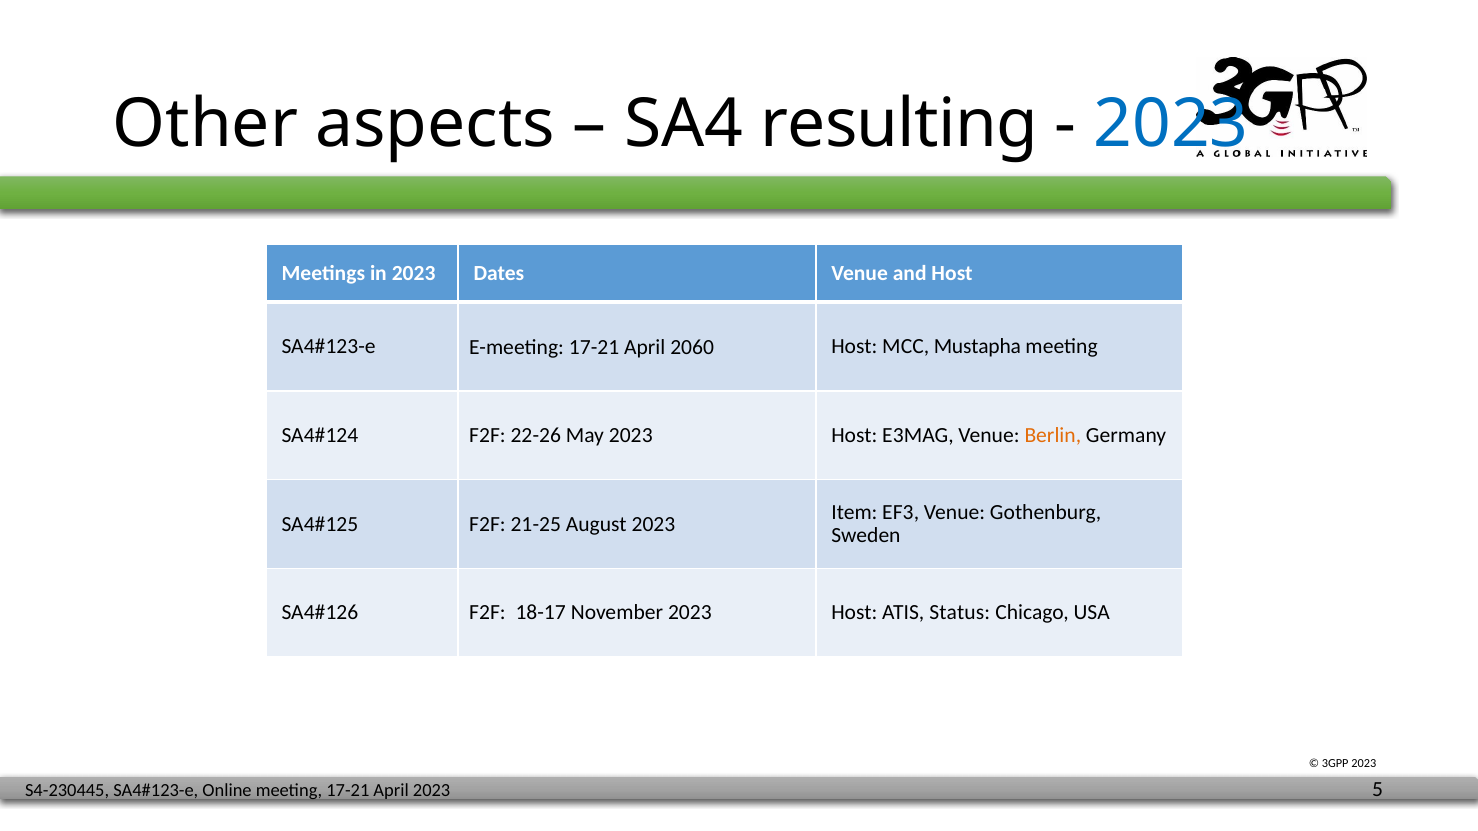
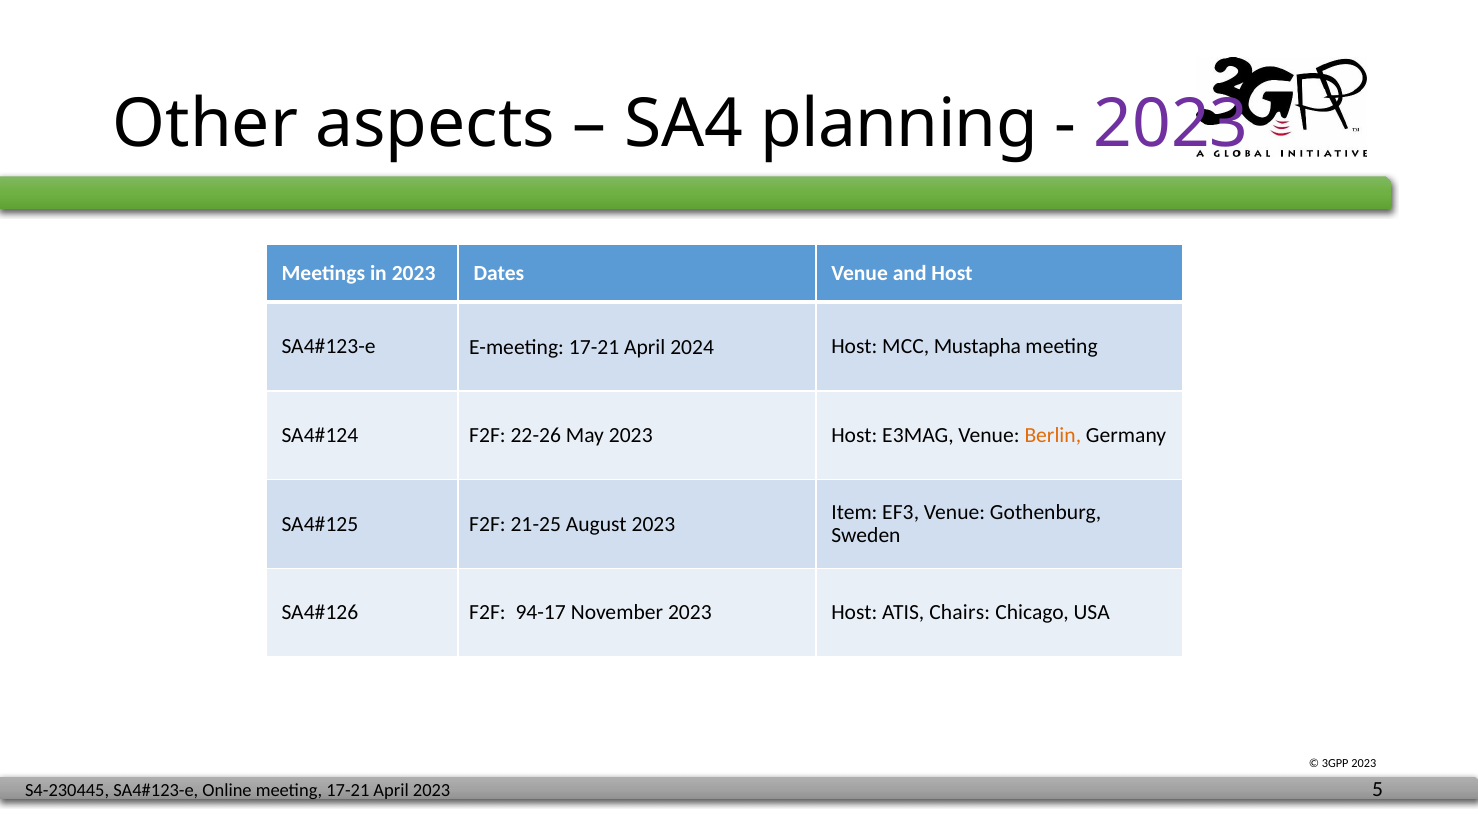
resulting: resulting -> planning (899, 124)
2023 colour: blue -> purple (1171, 124)
2060: 2060 -> 2024 (692, 347)
18-17: 18-17 -> 94-17 (541, 613)
Status: Status -> Chairs (960, 613)
